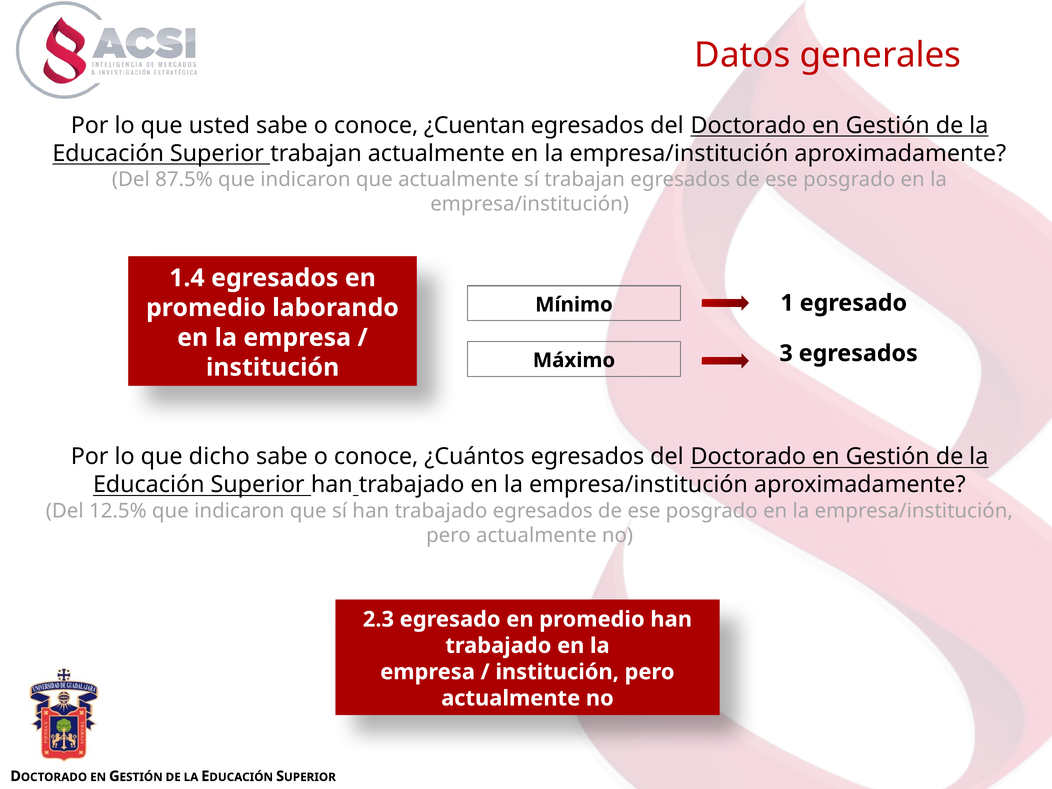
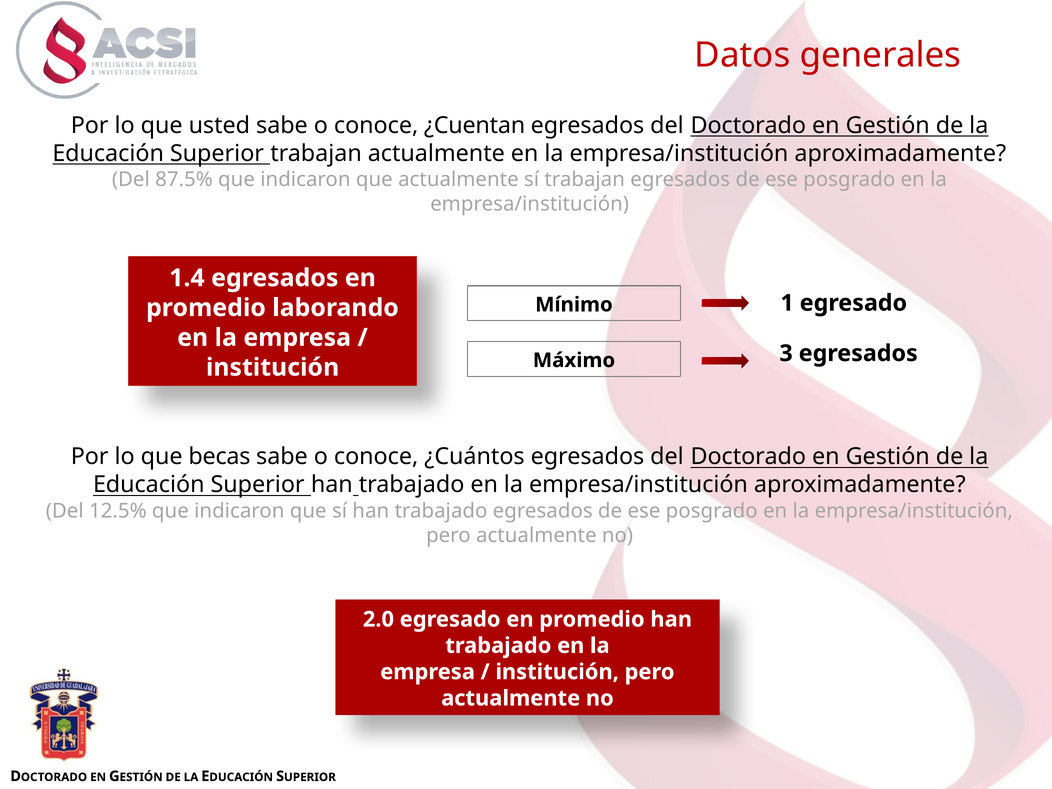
dicho: dicho -> becas (219, 457)
2.3: 2.3 -> 2.0 (378, 619)
